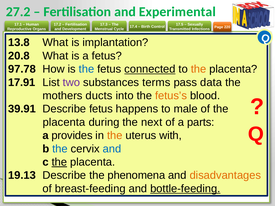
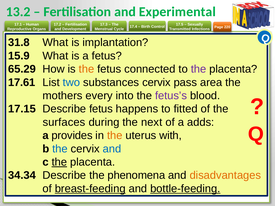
27.2: 27.2 -> 13.2 (18, 12)
13.8: 13.8 -> 31.8 (19, 43)
20.8: 20.8 -> 15.9 (19, 56)
97.78: 97.78 -> 65.29 (22, 69)
the colour: blue -> orange (86, 69)
connected underline: present -> none (150, 69)
the colour: orange -> purple (199, 69)
17.91: 17.91 -> 17.61 (22, 82)
two colour: purple -> blue (71, 82)
substances terms: terms -> cervix (156, 82)
data: data -> area (211, 82)
ducts: ducts -> every (99, 96)
fetus’s colour: orange -> purple (171, 96)
39.91: 39.91 -> 17.15 (22, 109)
male: male -> fitted (186, 109)
placenta: placenta -> surfaces (64, 122)
parts: parts -> adds (201, 122)
19.13: 19.13 -> 34.34 (22, 176)
breast-feeding underline: none -> present (90, 189)
